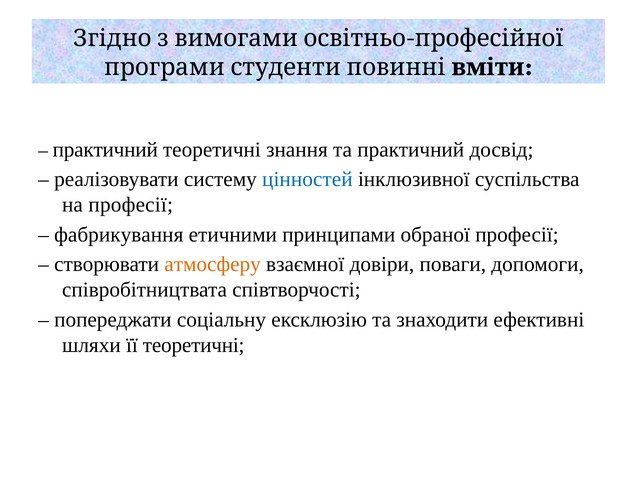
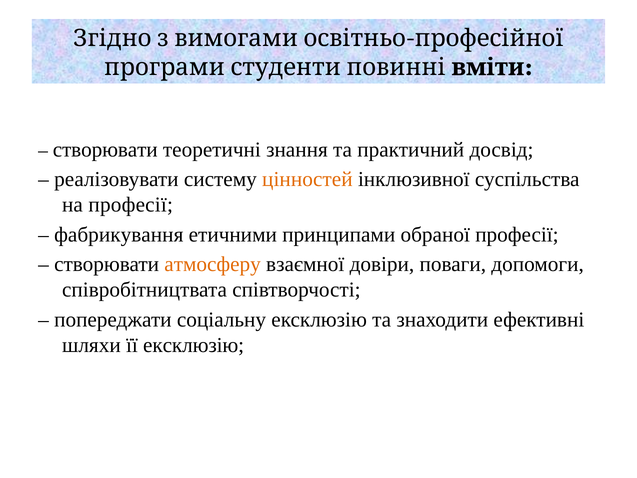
практичний: практичний -> створювати (105, 150)
цінностей colour: blue -> orange (307, 179)
її теоретичні: теоретичні -> ексклюзію (194, 345)
